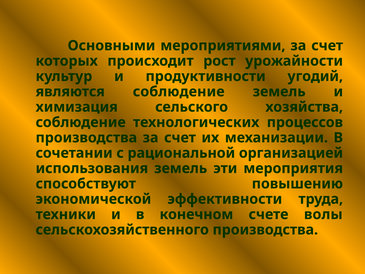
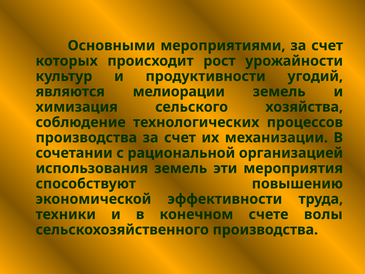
являются соблюдение: соблюдение -> мелиорации (179, 92)
